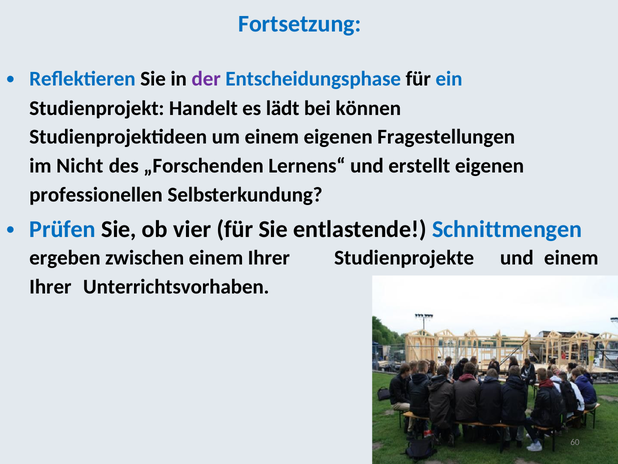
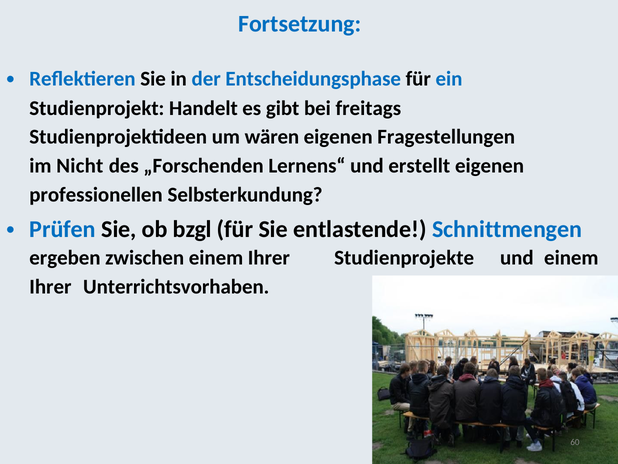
der colour: purple -> blue (206, 79)
lädt: lädt -> gibt (283, 108)
können: können -> freitags (368, 108)
um einem: einem -> wären (272, 137)
vier: vier -> bzgl (192, 229)
